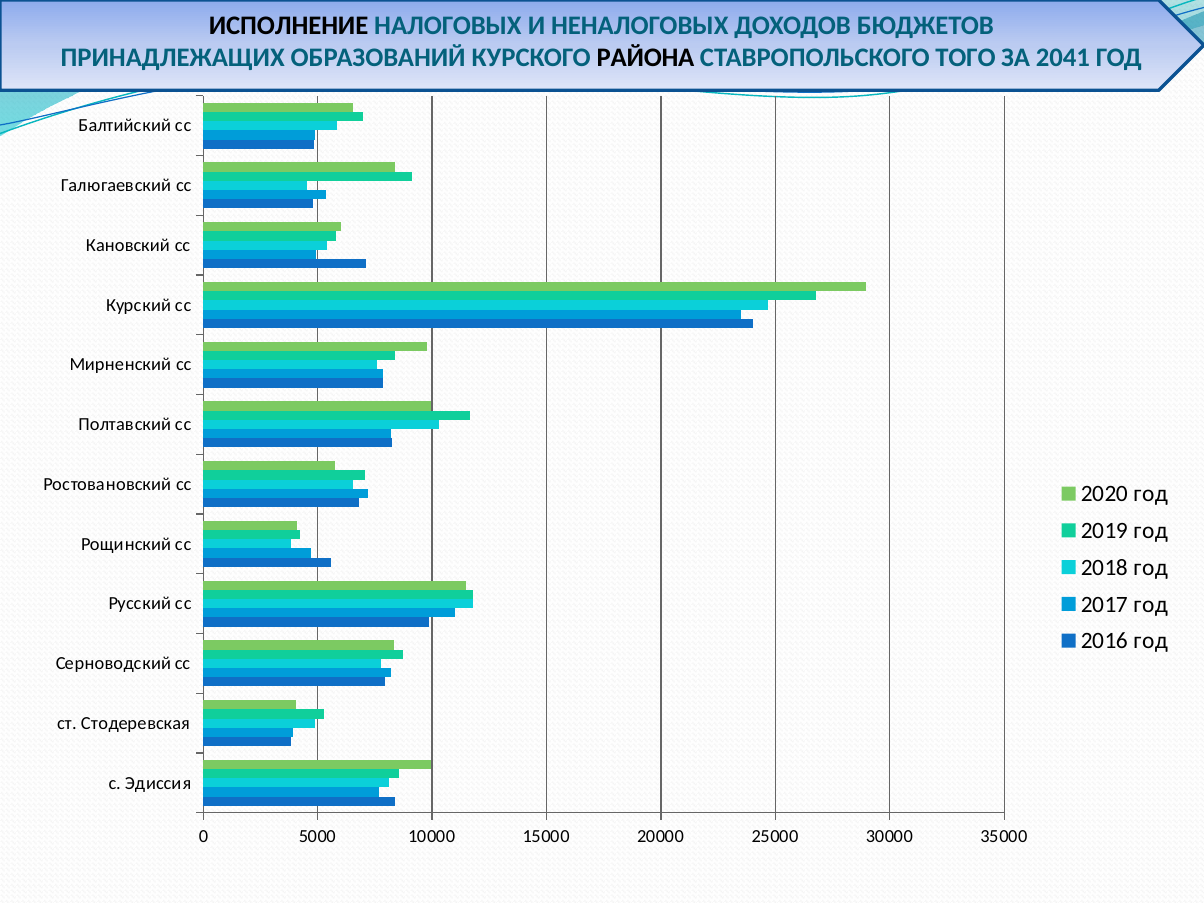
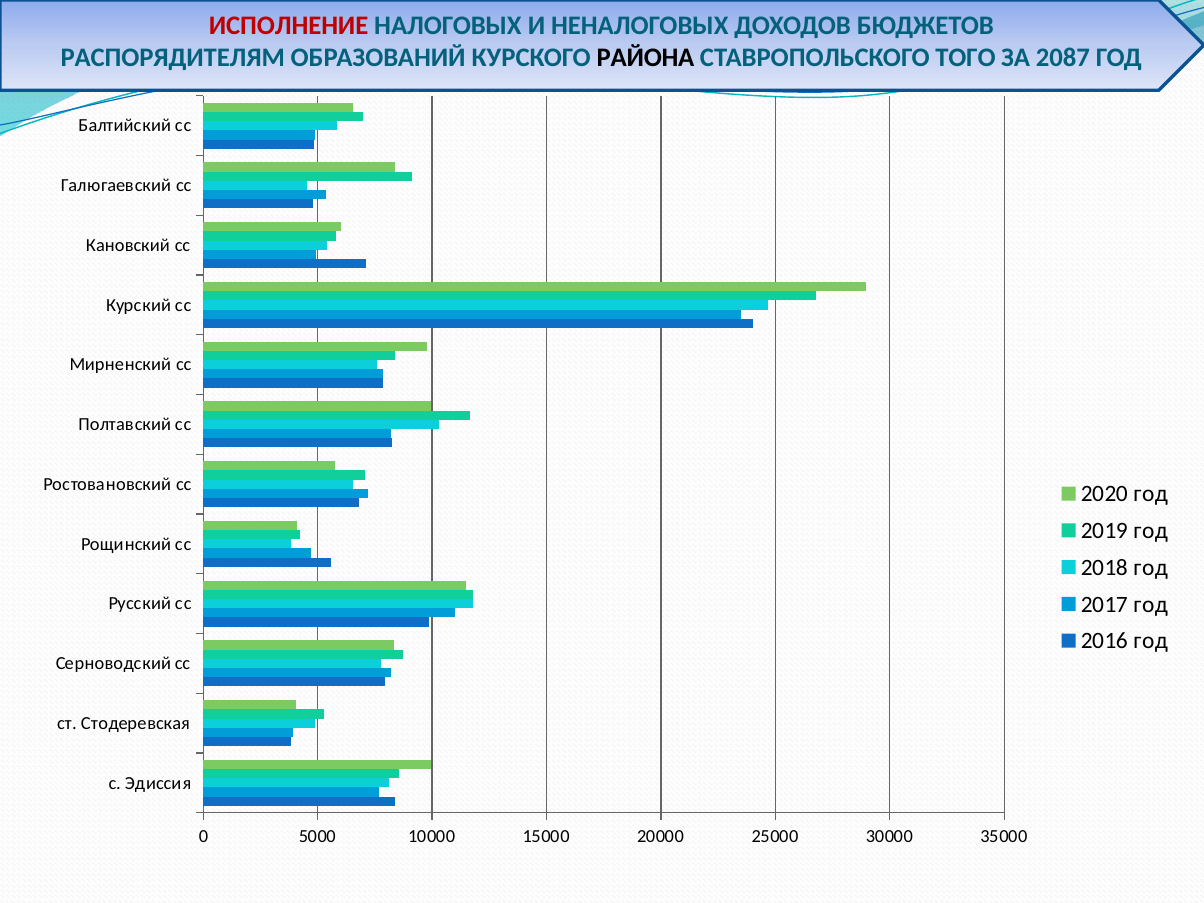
ИСПОЛНЕНИЕ colour: black -> red (289, 26)
ПРИНАДЛЕЖАЩИХ: ПРИНАДЛЕЖАЩИХ -> РАСПОРЯДИТЕЛЯМ (173, 58)
2041: 2041 -> 2087 (1063, 58)
